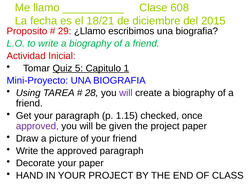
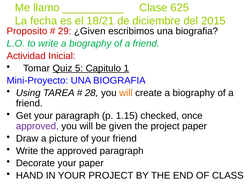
608: 608 -> 625 (180, 8)
¿Llamo: ¿Llamo -> ¿Given (90, 31)
will colour: purple -> orange (126, 93)
